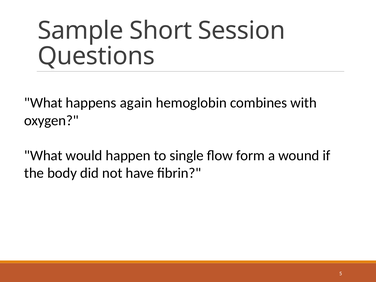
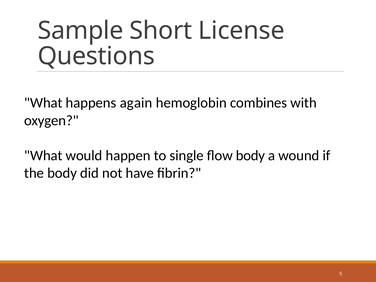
Session: Session -> License (241, 31)
flow form: form -> body (250, 156)
